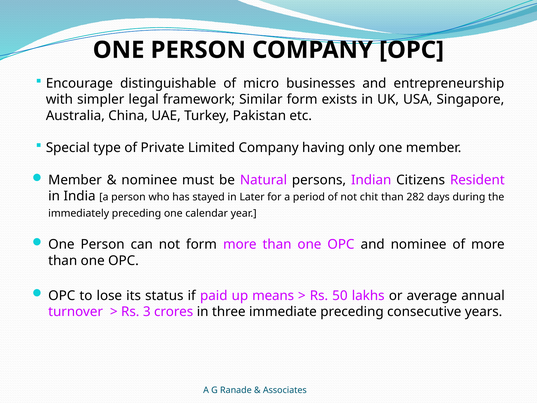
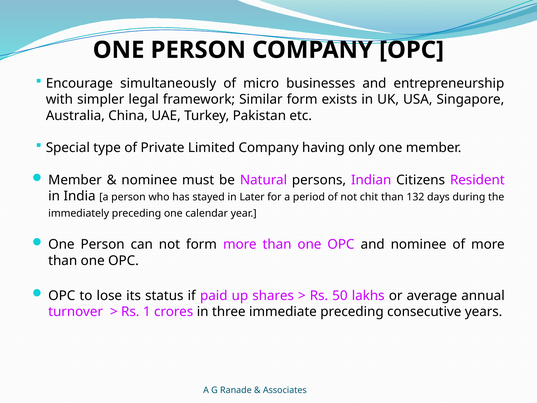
distinguishable: distinguishable -> simultaneously (168, 83)
282: 282 -> 132 (415, 197)
means: means -> shares (273, 295)
3: 3 -> 1 (147, 312)
